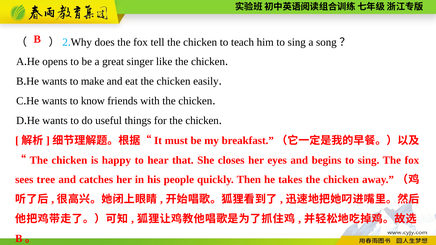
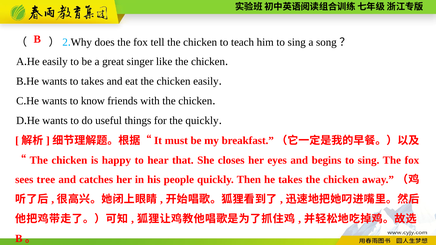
He opens: opens -> easily (55, 62)
to make: make -> takes (92, 81)
for the chicken: chicken -> quickly (202, 121)
